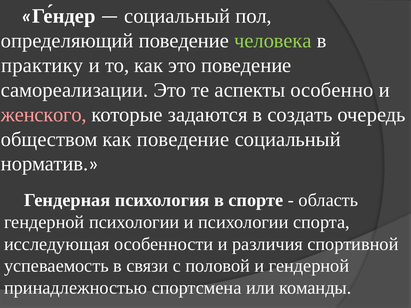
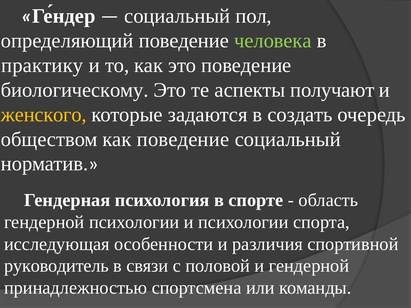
самореализации: самореализации -> биологическому (75, 90)
особенно: особенно -> получают (332, 90)
женского colour: pink -> yellow (44, 115)
успеваемость: успеваемость -> руководитель (56, 266)
